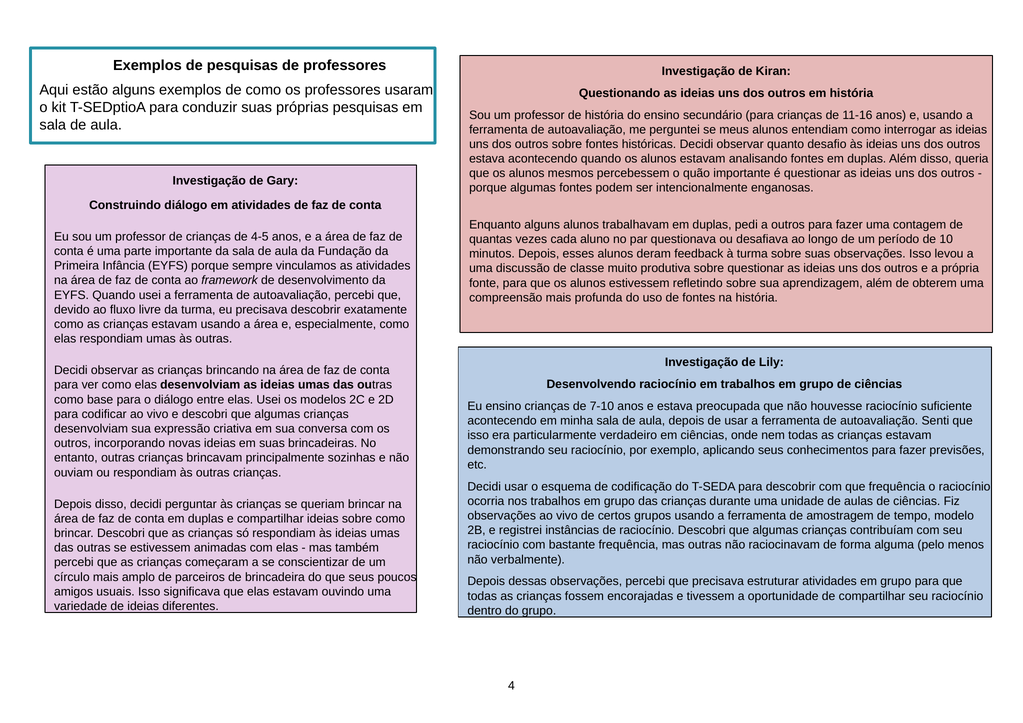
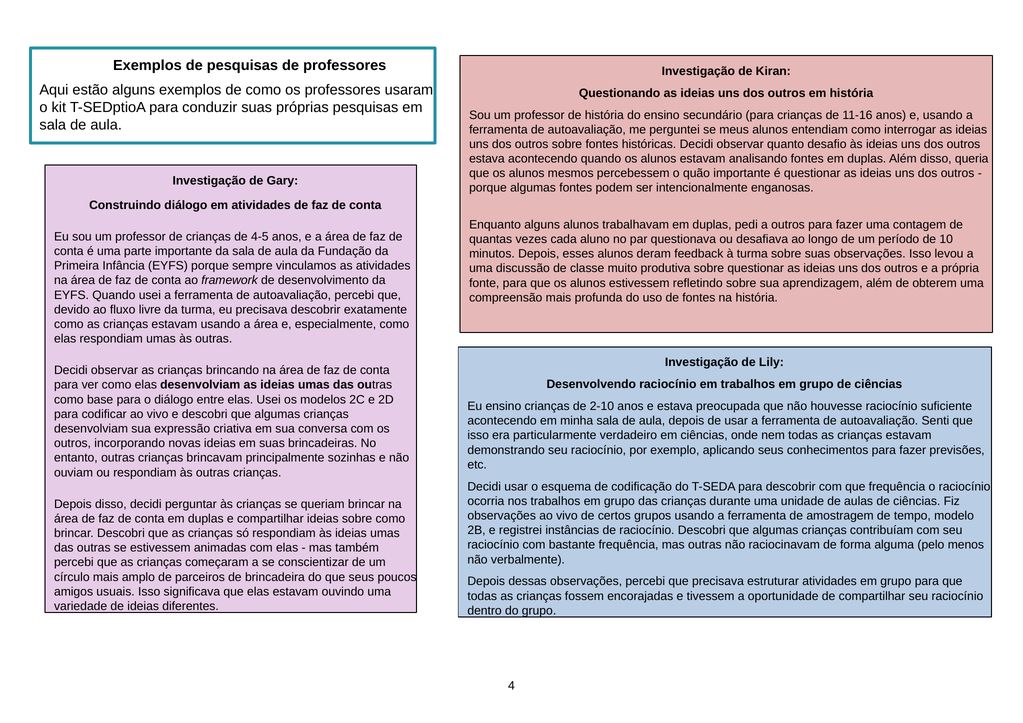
7-10: 7-10 -> 2-10 (602, 407)
